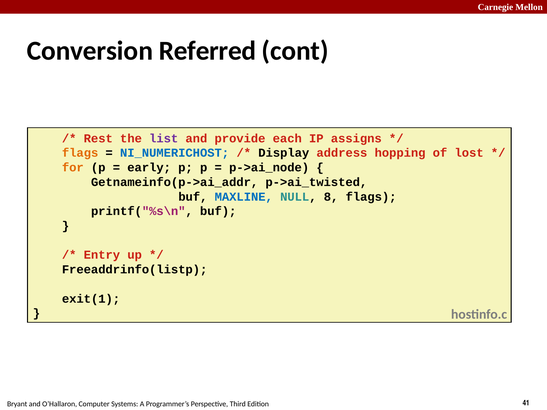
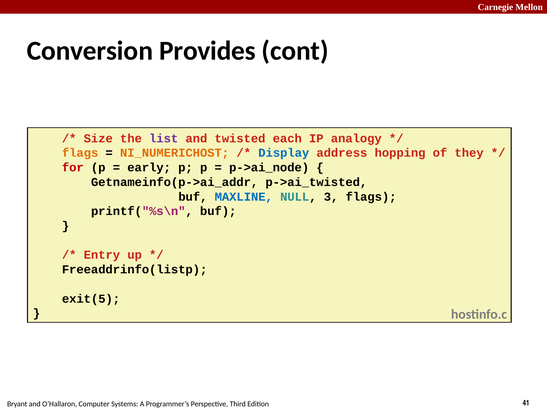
Referred: Referred -> Provides (207, 51)
Rest: Rest -> Size (98, 138)
provide: provide -> twisted (240, 138)
assigns: assigns -> analogy (356, 138)
NI_NUMERICHOST colour: blue -> orange (175, 153)
Display colour: black -> blue (284, 153)
lost: lost -> they (469, 153)
for colour: orange -> red (73, 168)
8: 8 -> 3 (331, 197)
exit(1: exit(1 -> exit(5 (91, 299)
